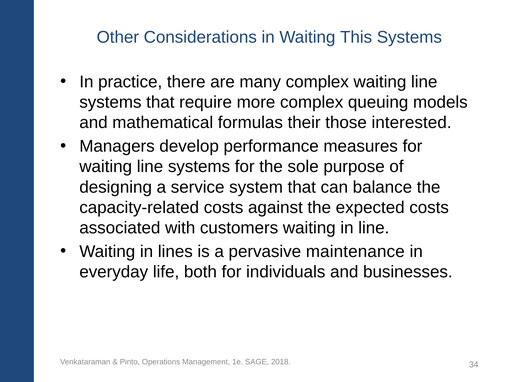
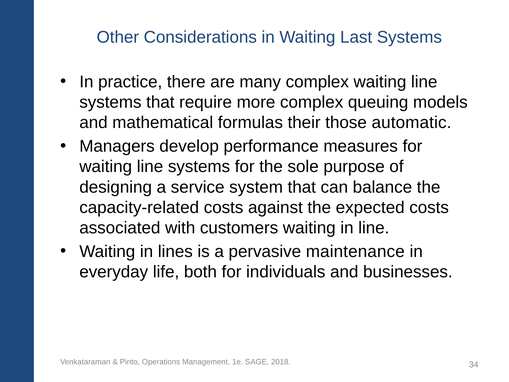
This: This -> Last (356, 37)
interested: interested -> automatic (412, 123)
